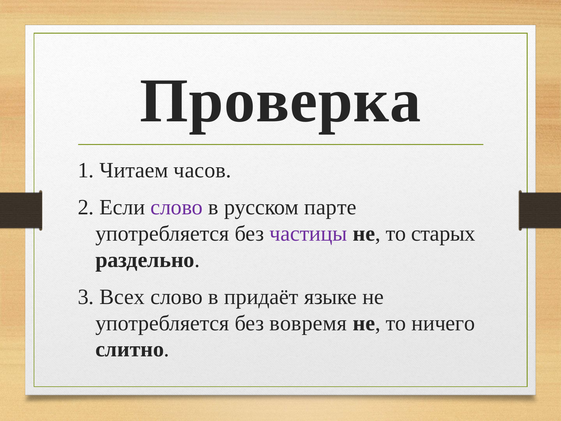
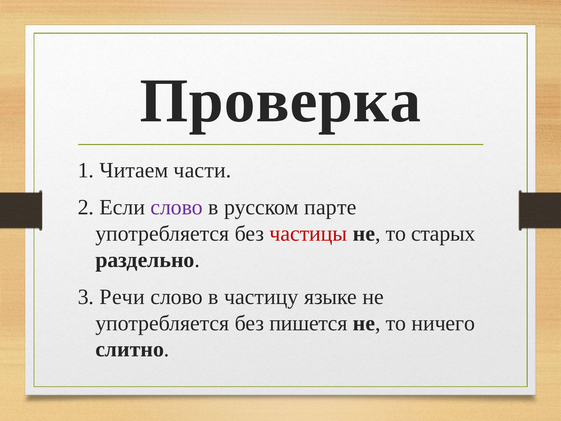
часов: часов -> части (202, 170)
частицы colour: purple -> red (308, 233)
Всех: Всех -> Речи (122, 297)
придаёт: придаёт -> частицу (261, 297)
вовремя: вовремя -> пишется (308, 323)
